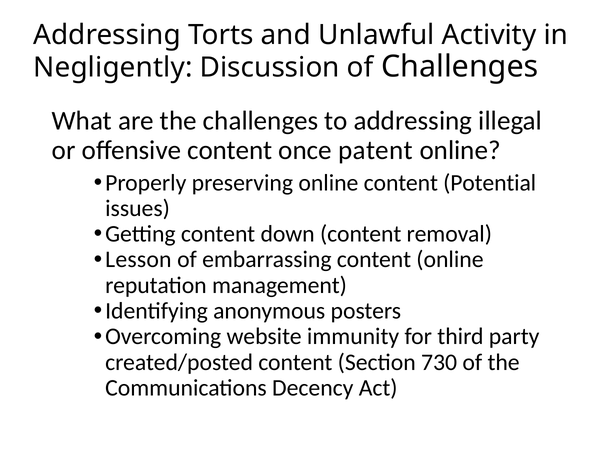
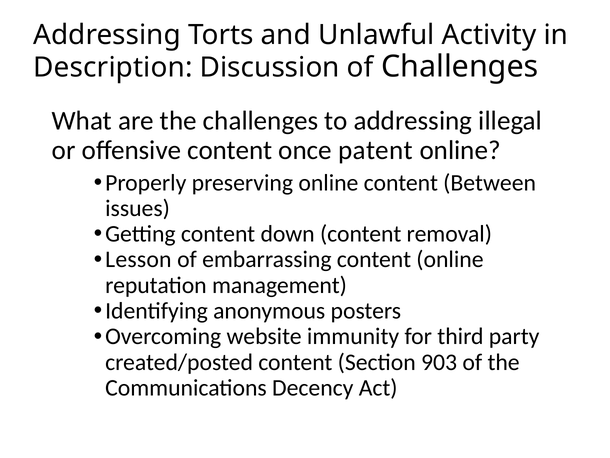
Negligently: Negligently -> Description (113, 68)
Potential: Potential -> Between (490, 182)
730: 730 -> 903 (439, 362)
